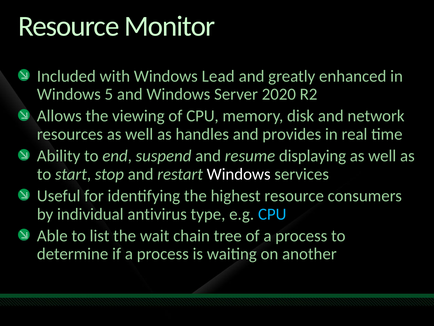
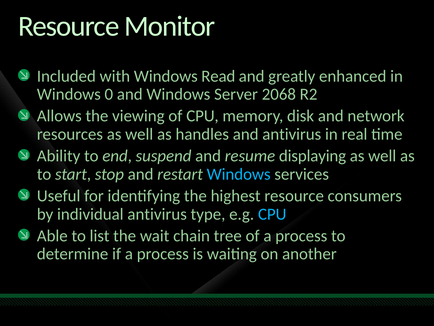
Lead: Lead -> Read (218, 76)
5: 5 -> 0 (109, 94)
2020: 2020 -> 2068 (279, 94)
and provides: provides -> antivirus (292, 134)
Windows colour: white -> light blue (239, 174)
